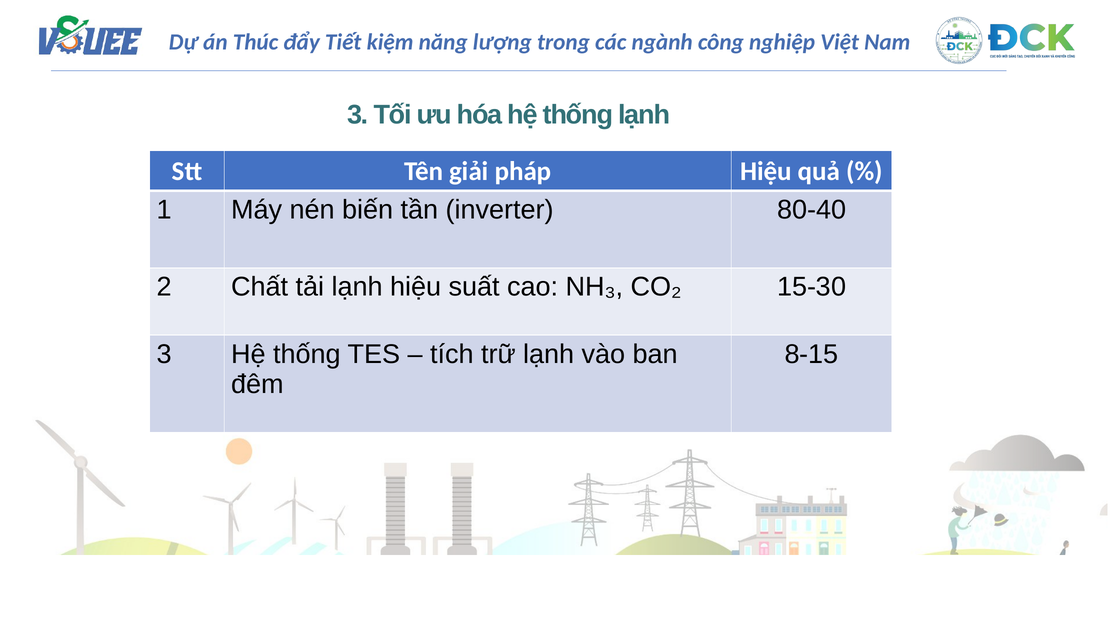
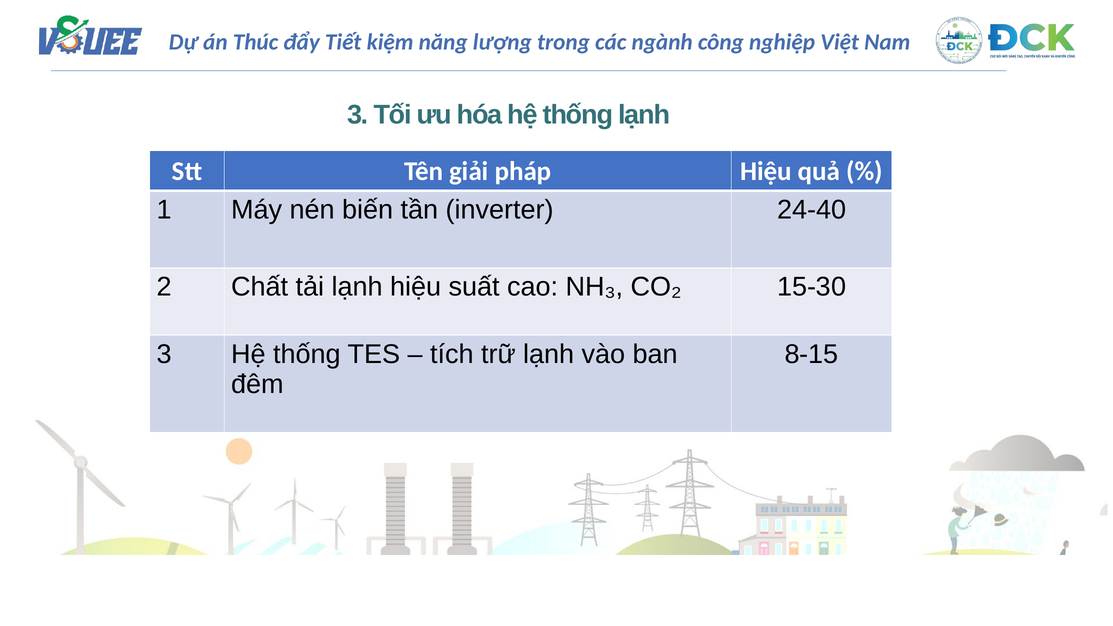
80-40: 80-40 -> 24-40 (812, 210)
